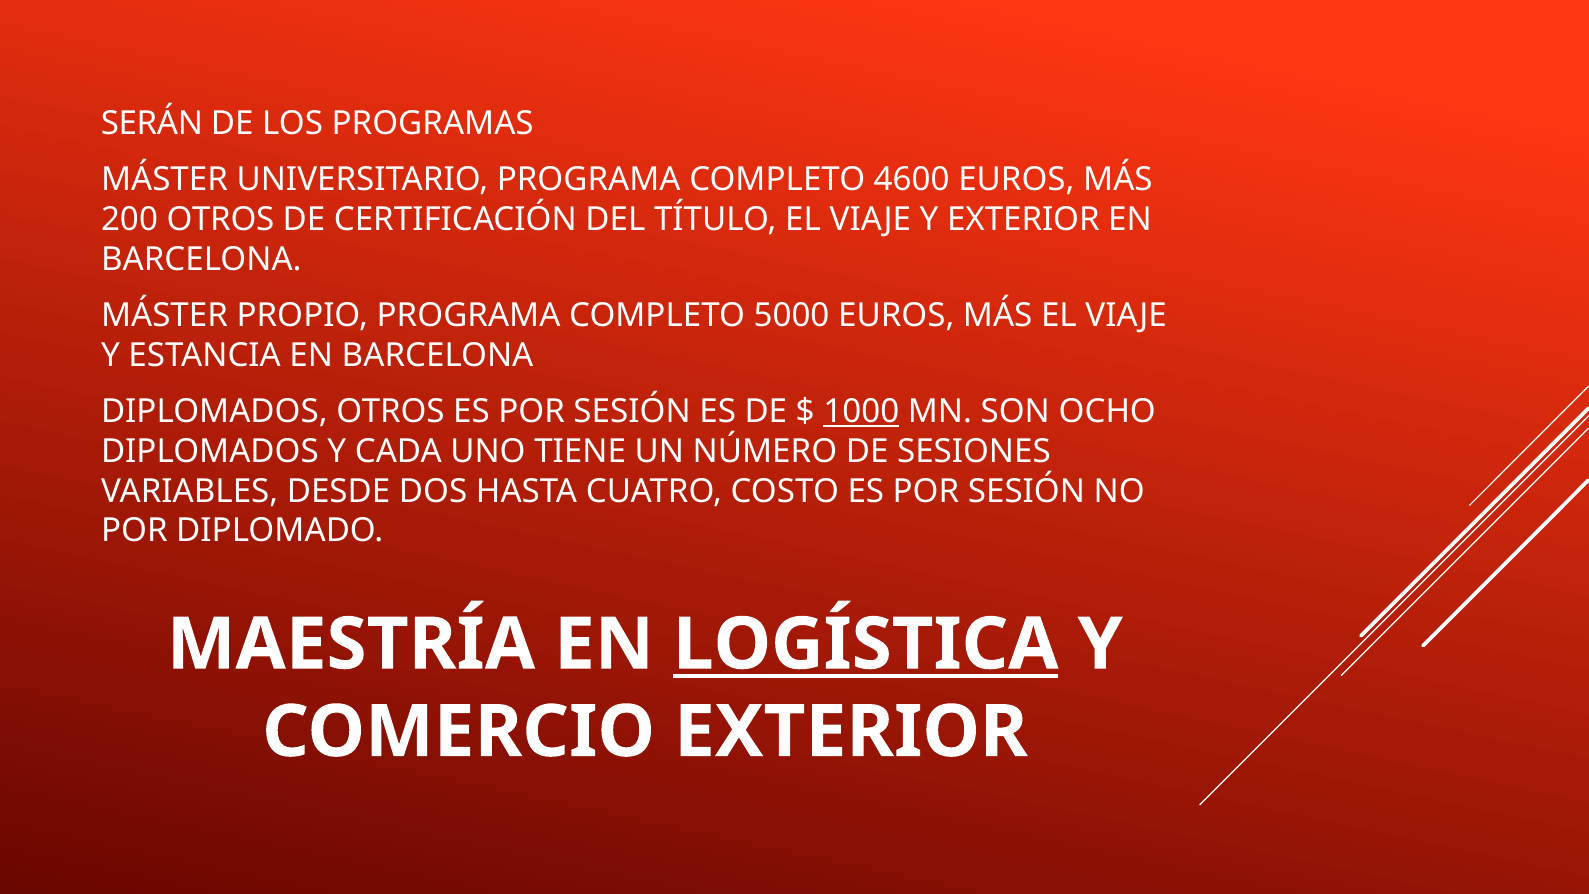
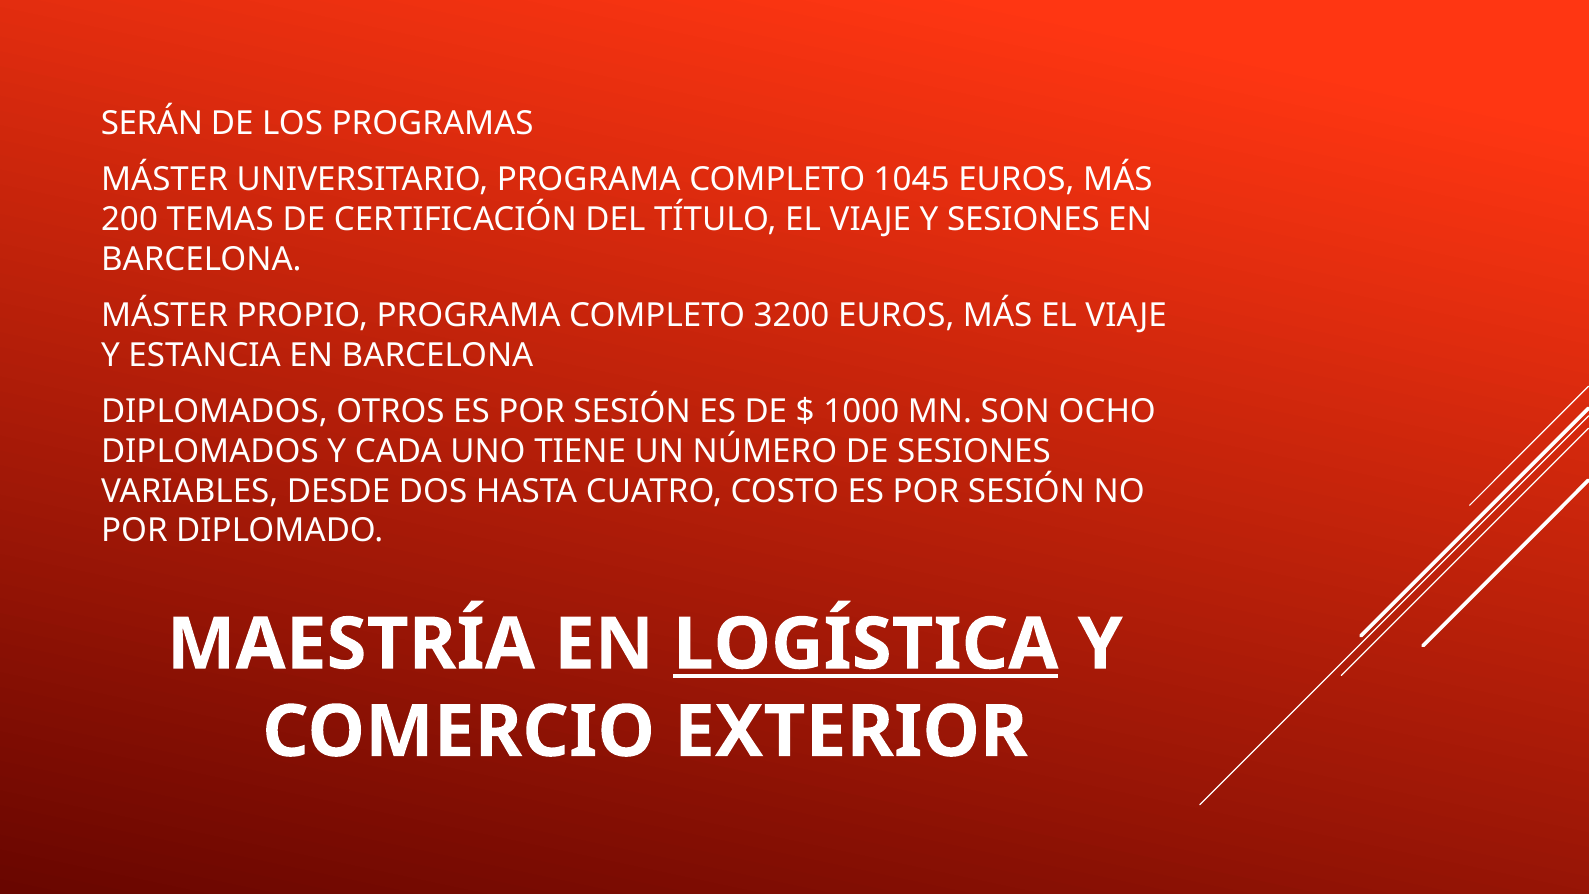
4600: 4600 -> 1045 (912, 180)
200 OTROS: OTROS -> TEMAS (220, 220)
Y EXTERIOR: EXTERIOR -> SESIONES (1023, 220)
5000: 5000 -> 3200 (792, 316)
1000 underline: present -> none (861, 412)
